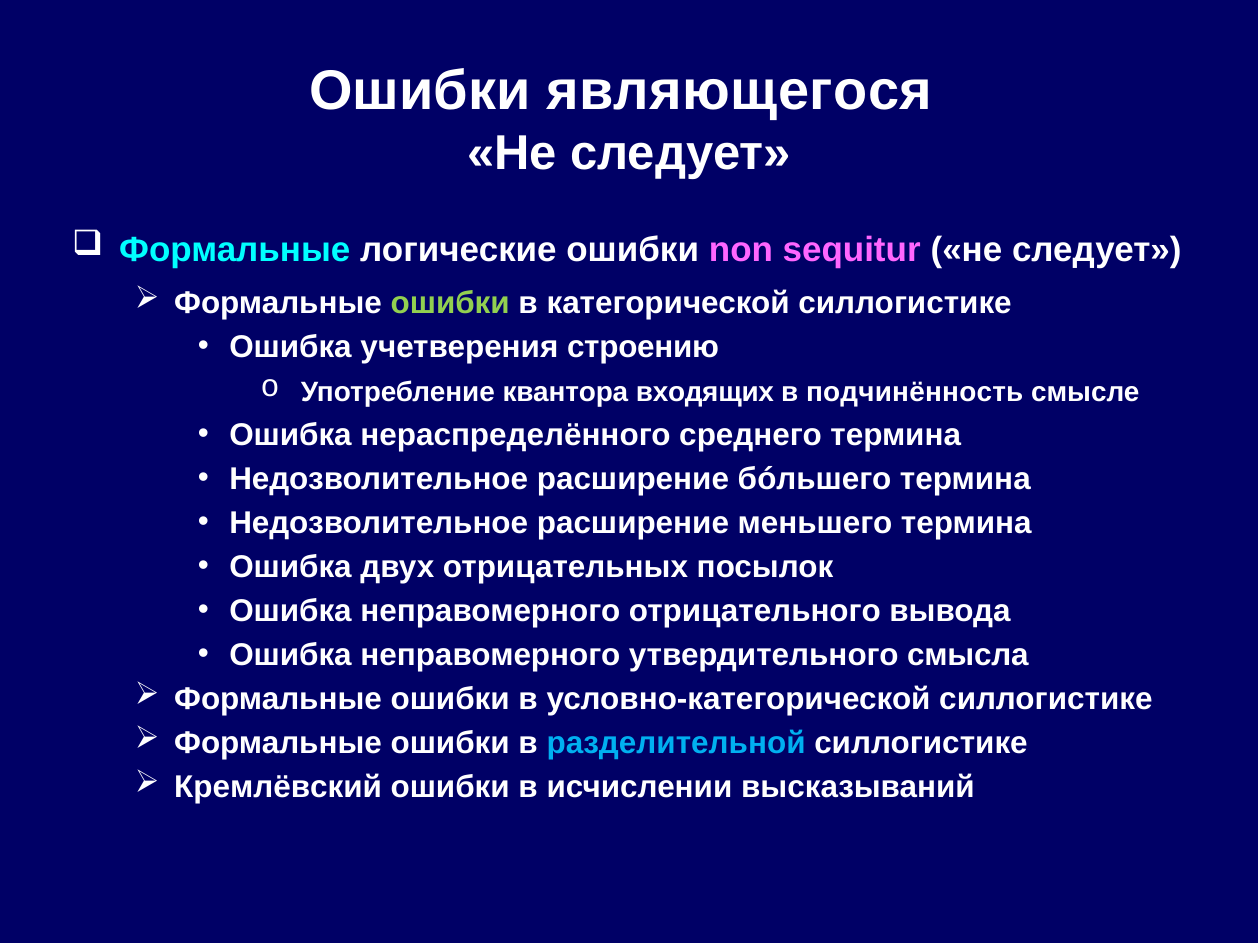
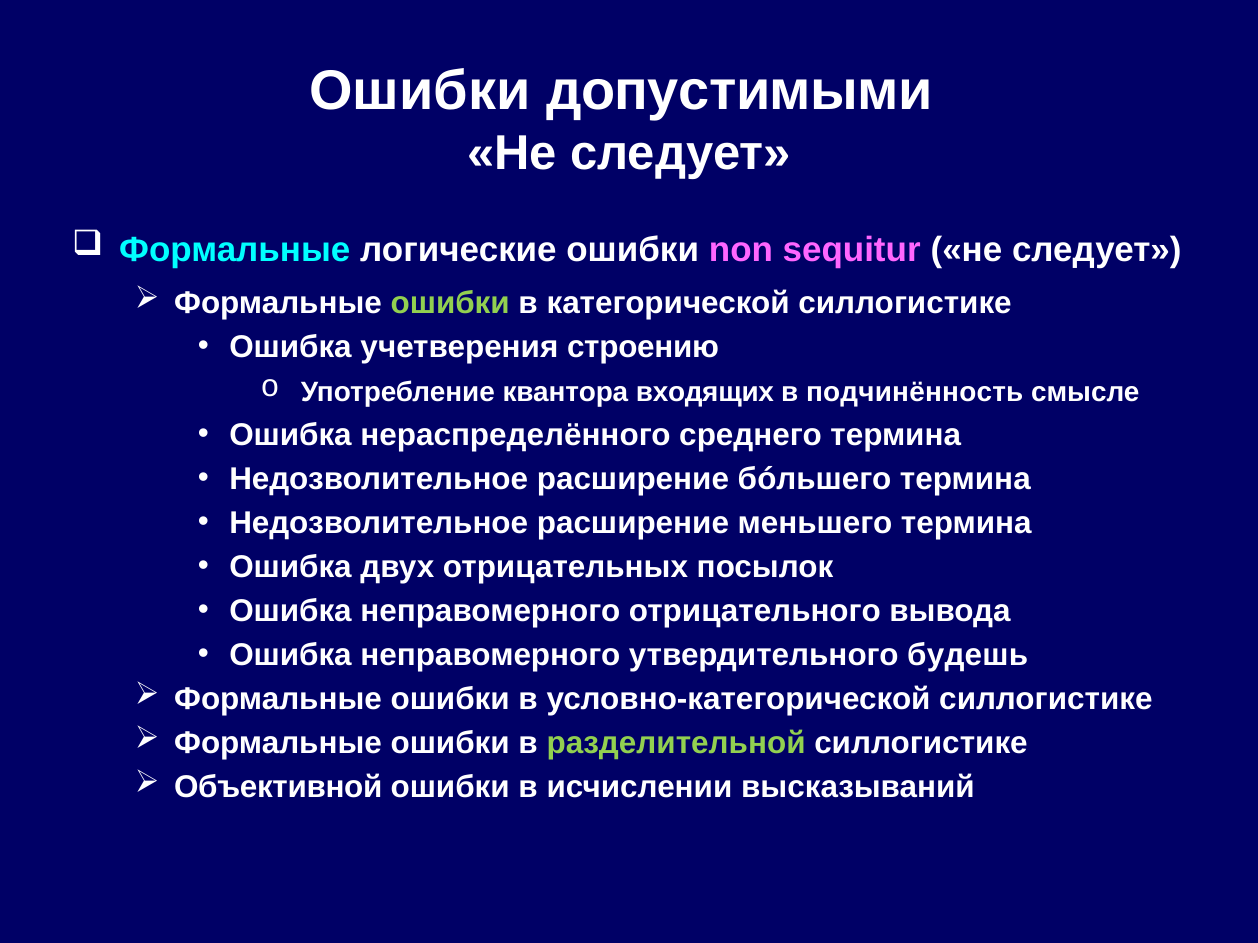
являющегося: являющегося -> допустимыми (740, 91)
смысла: смысла -> будешь (968, 655)
разделительной colour: light blue -> light green (676, 743)
Кремлёвский: Кремлёвский -> Объективной (278, 787)
